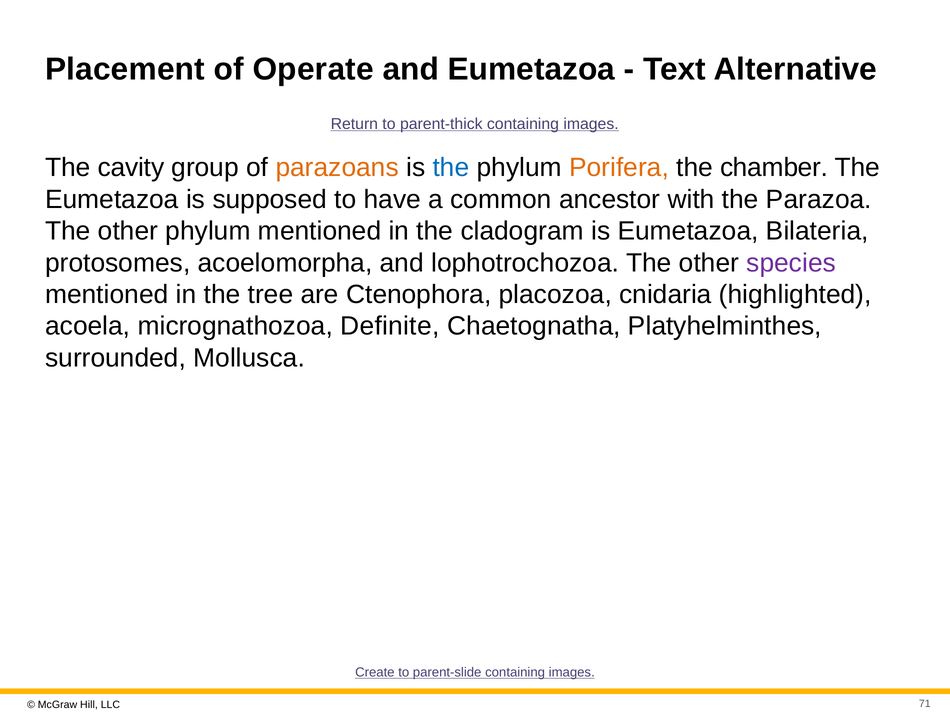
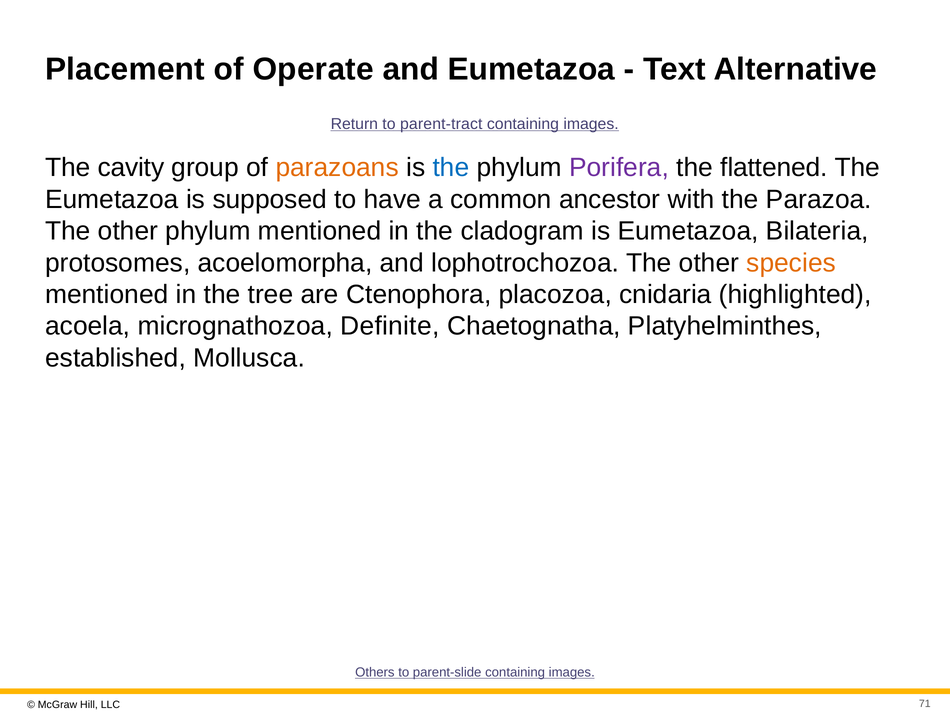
parent-thick: parent-thick -> parent-tract (441, 124)
Porifera colour: orange -> purple (619, 168)
chamber: chamber -> flattened (774, 168)
species colour: purple -> orange (791, 263)
surrounded: surrounded -> established (116, 358)
Create: Create -> Others (375, 672)
